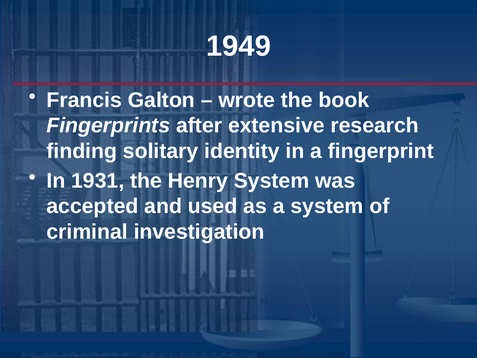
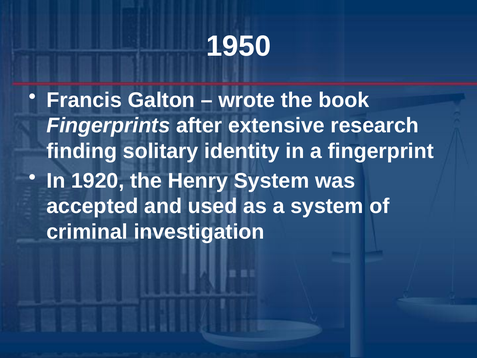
1949: 1949 -> 1950 (238, 46)
1931: 1931 -> 1920 (98, 181)
